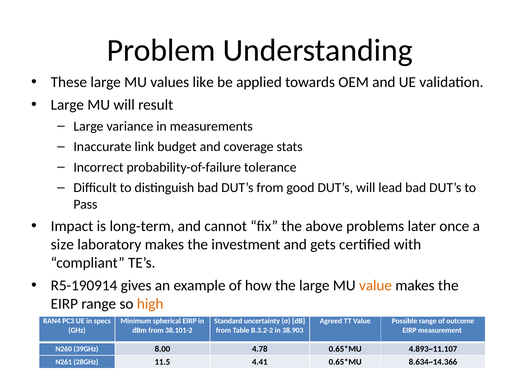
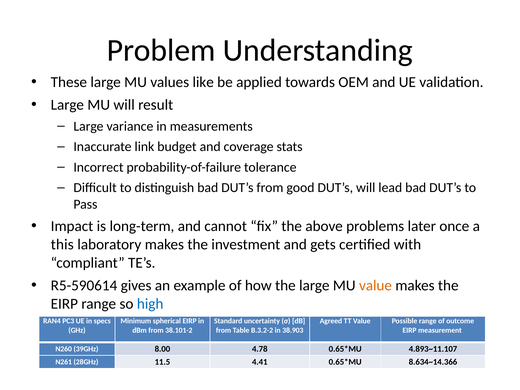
size: size -> this (62, 244)
R5-190914: R5-190914 -> R5-590614 (84, 285)
high colour: orange -> blue (150, 304)
